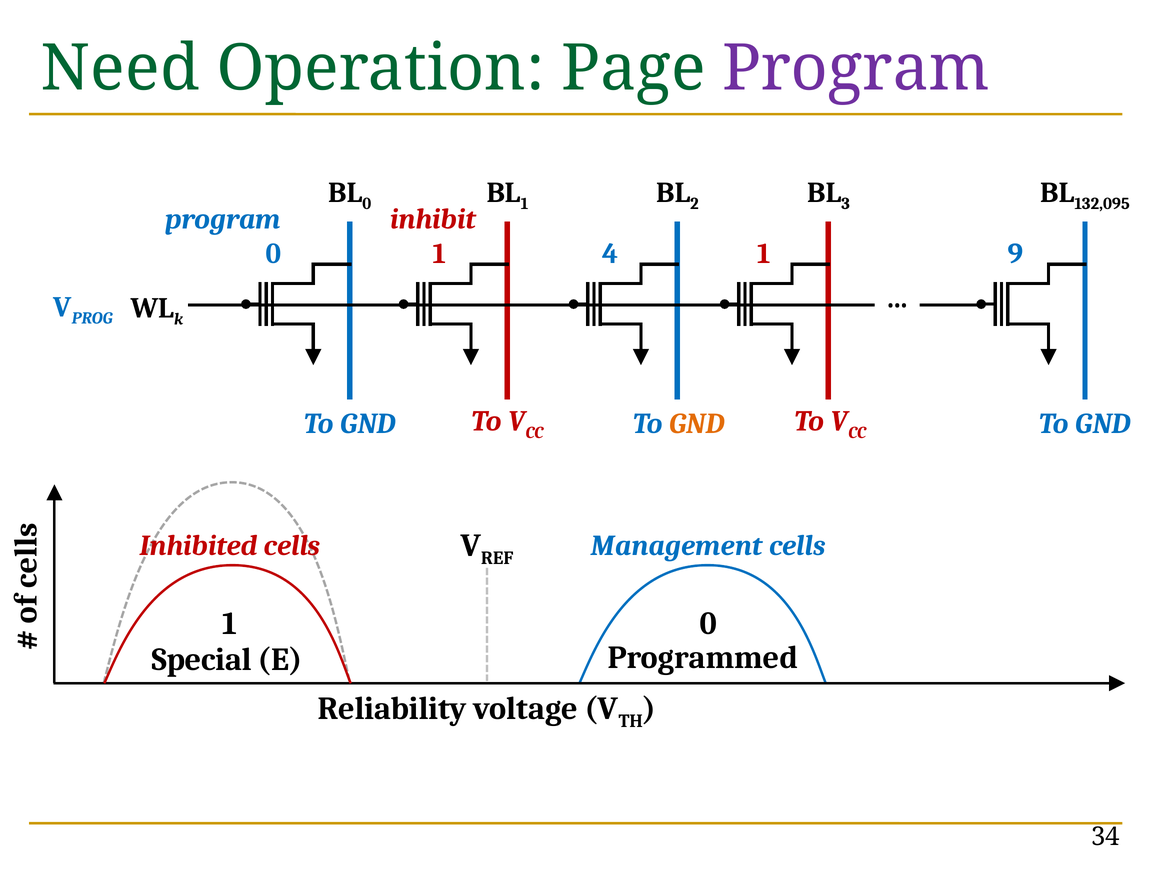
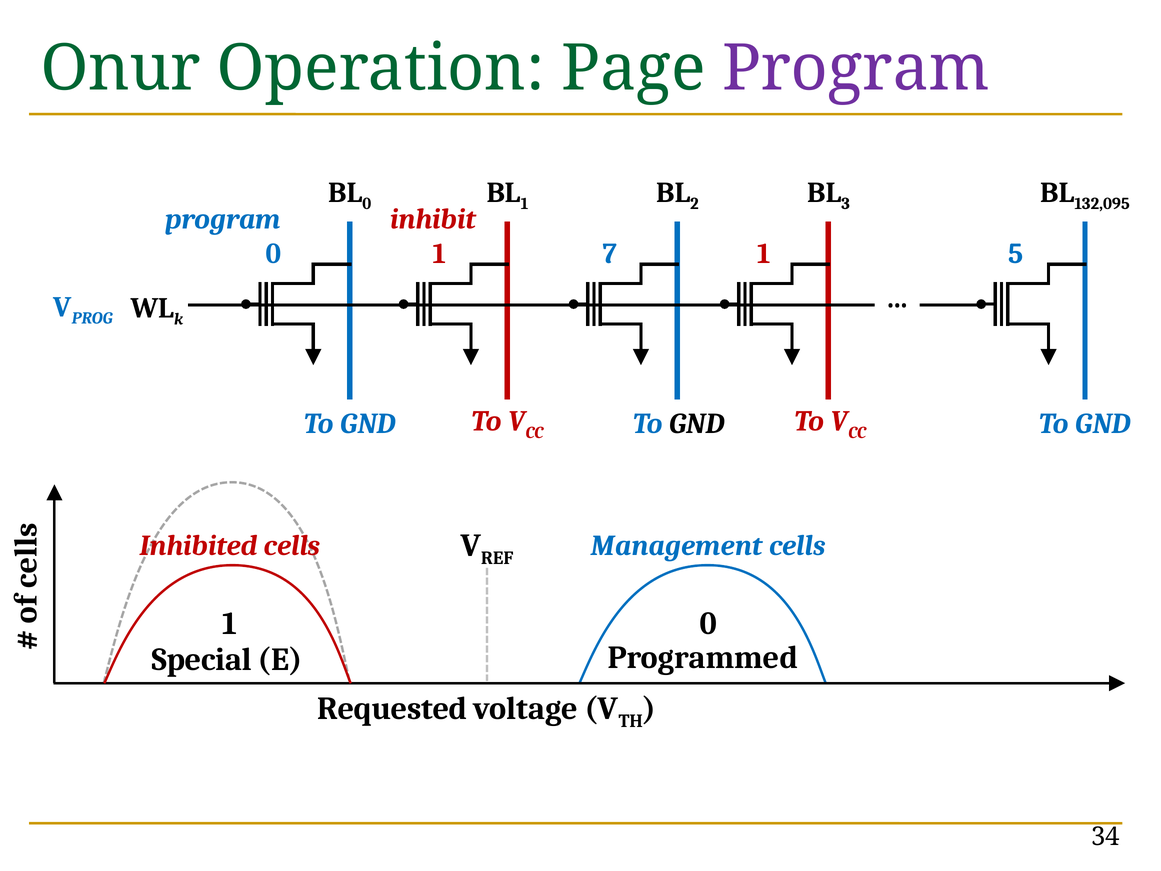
Need: Need -> Onur (121, 68)
4: 4 -> 7 (610, 254)
9: 9 -> 5 (1016, 254)
GND colour: orange -> black (697, 423)
Reliability: Reliability -> Requested (392, 708)
